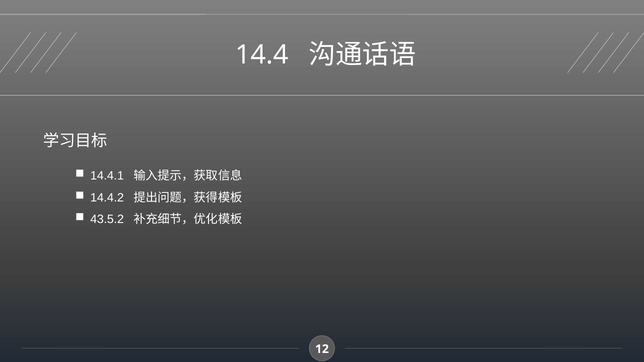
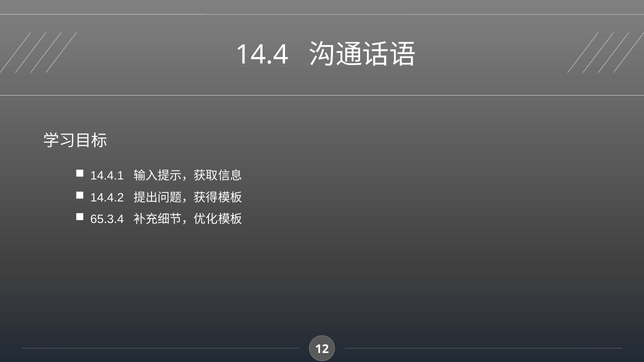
43.5.2: 43.5.2 -> 65.3.4 (107, 220)
